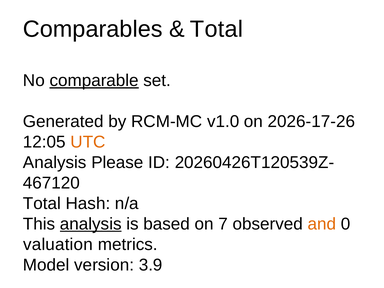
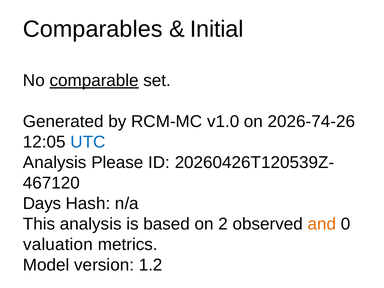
Total: Total -> Initial (217, 29)
2026-17-26: 2026-17-26 -> 2026-74-26 (311, 121)
UTC colour: orange -> blue (88, 142)
Total: Total -> Days (42, 203)
analysis underline: present -> none (91, 224)
7: 7 -> 2 (223, 224)
3.9: 3.9 -> 1.2 (151, 265)
